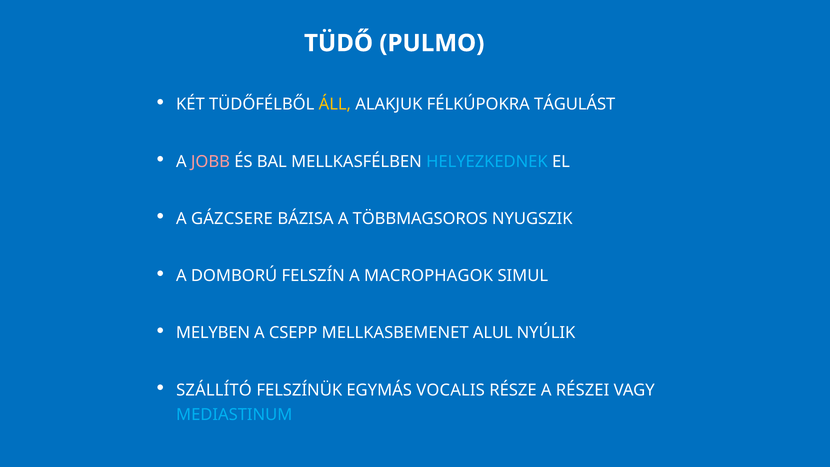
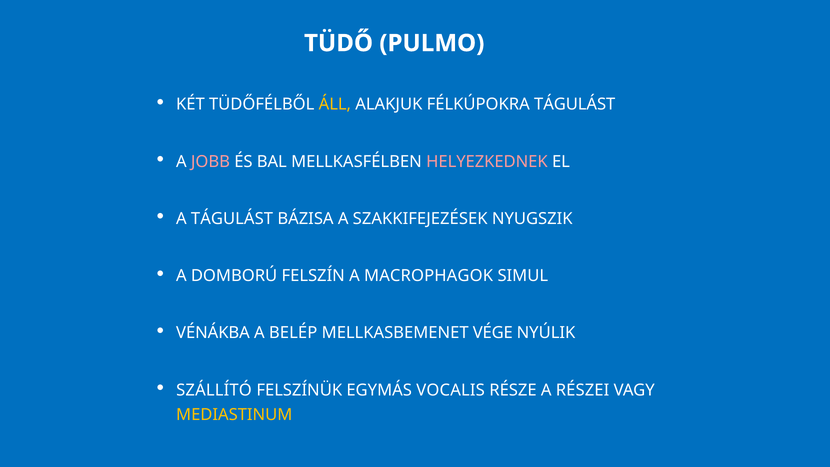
HELYEZKEDNEK colour: light blue -> pink (487, 162)
A GÁZCSERE: GÁZCSERE -> TÁGULÁST (232, 219)
TÖBBMAGSOROS: TÖBBMAGSOROS -> SZAKKIFEJEZÉSEK (420, 219)
MELYBEN: MELYBEN -> VÉNÁKBA (213, 333)
CSEPP: CSEPP -> BELÉP (293, 333)
ALUL: ALUL -> VÉGE (493, 333)
MEDIASTINUM colour: light blue -> yellow (234, 415)
